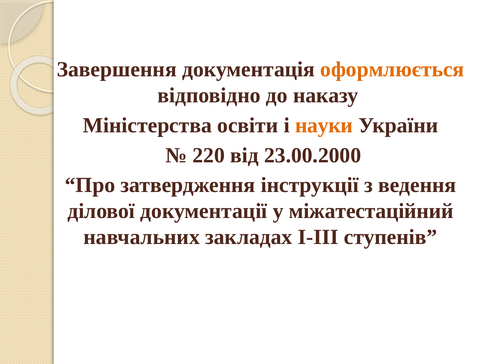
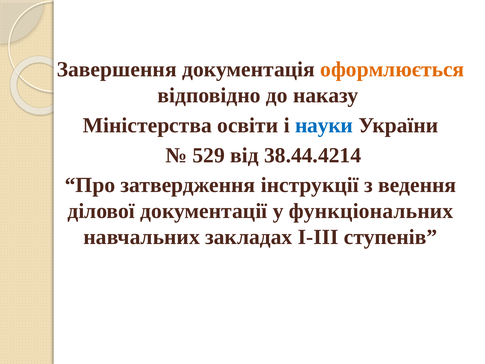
науки colour: orange -> blue (324, 125)
220: 220 -> 529 (209, 155)
23.00.2000: 23.00.2000 -> 38.44.4214 (313, 155)
міжатестаційний: міжатестаційний -> функціональних (371, 211)
